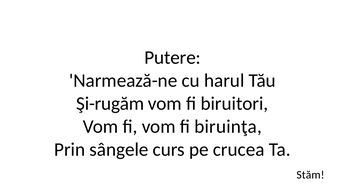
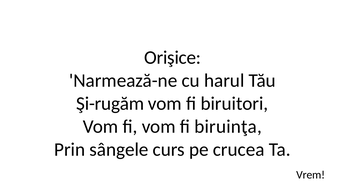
Putere: Putere -> Orişice (173, 58)
Stăm: Stăm -> Vrem (311, 175)
